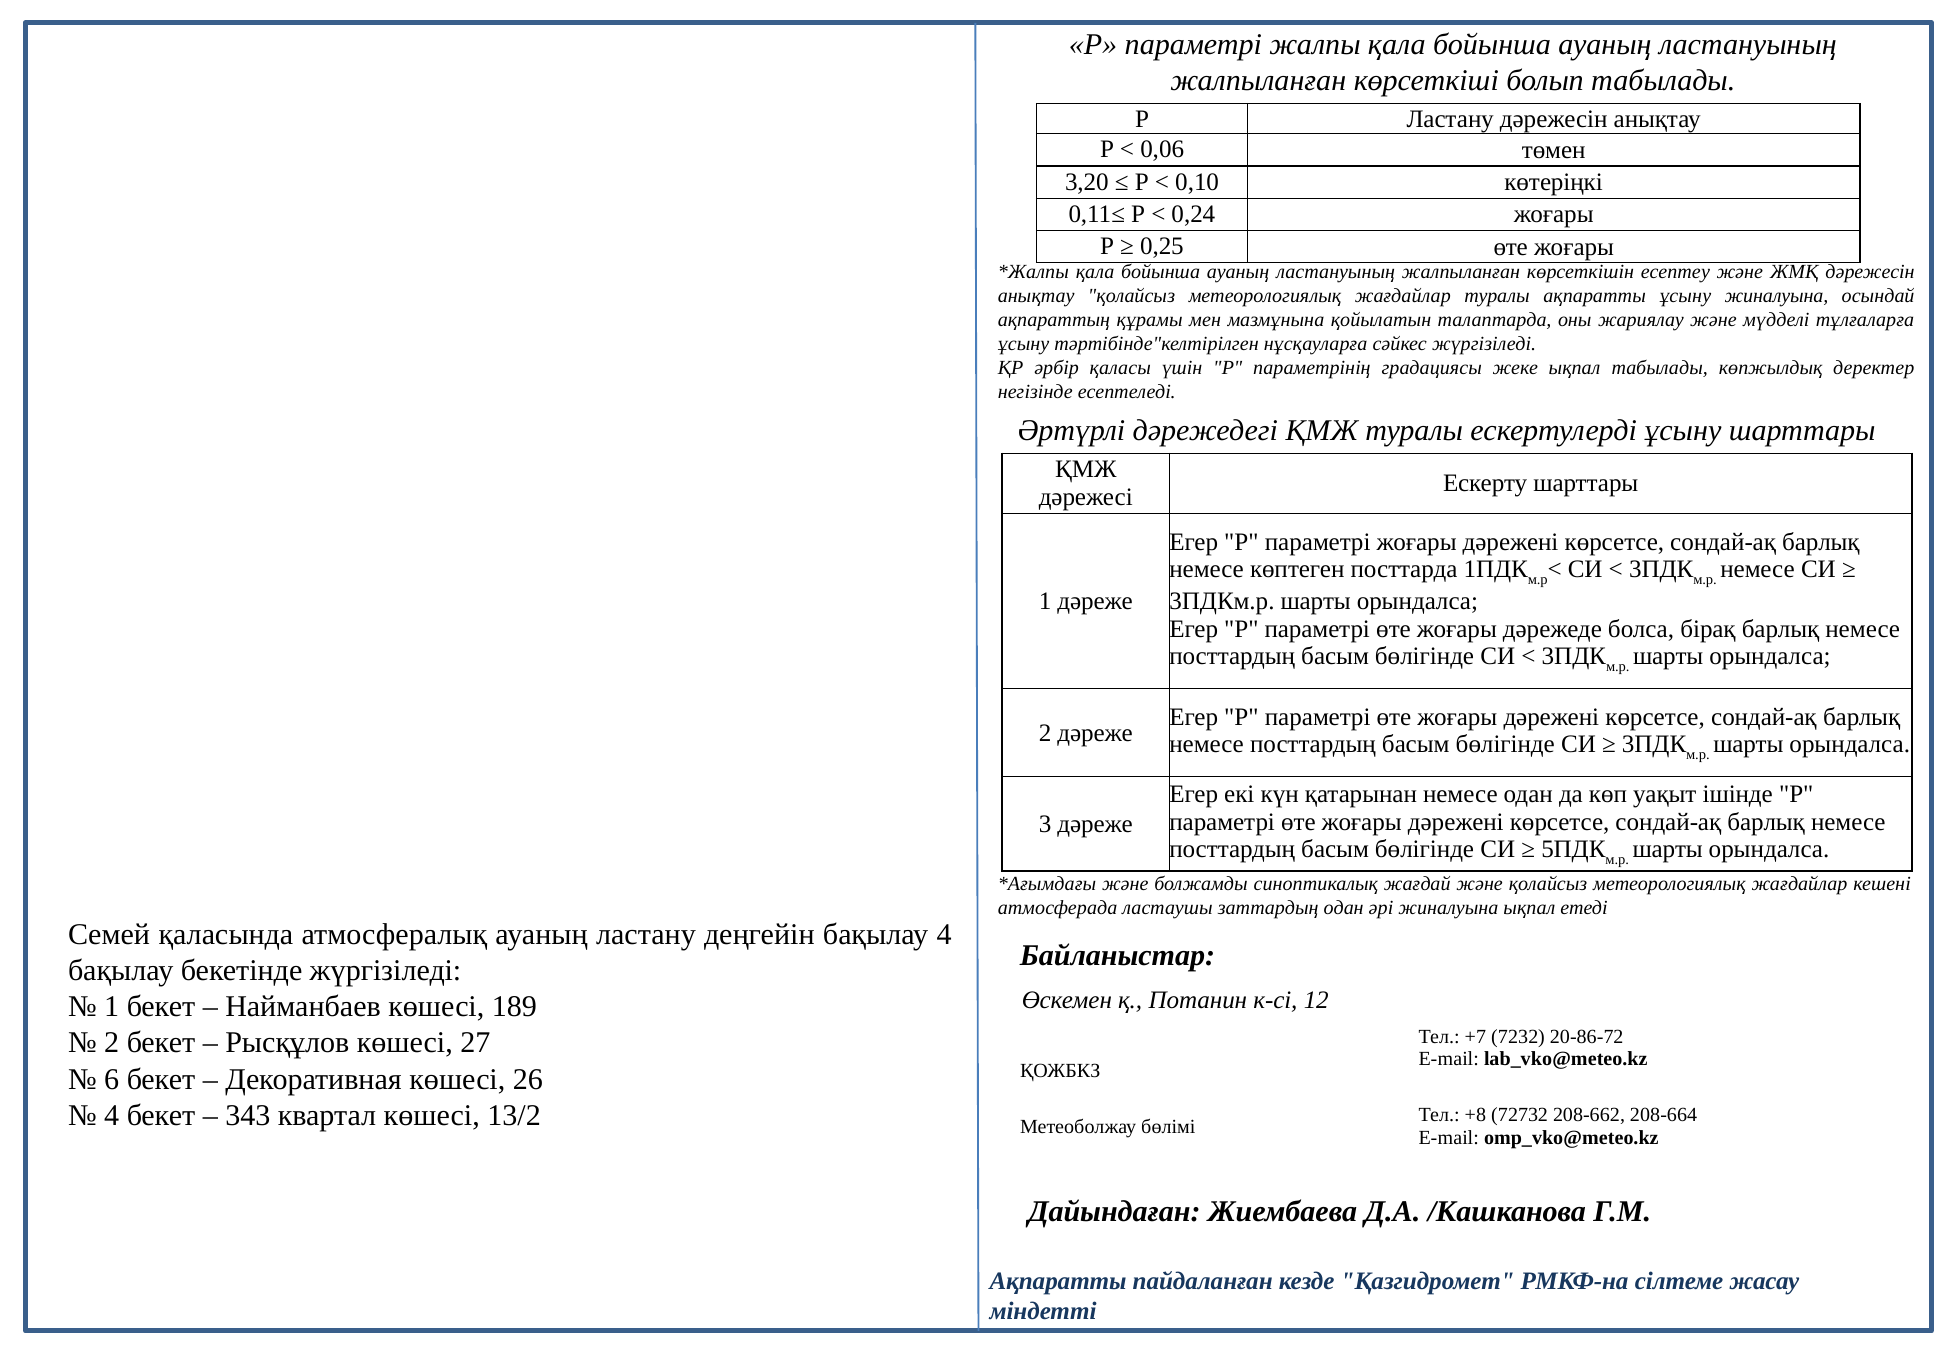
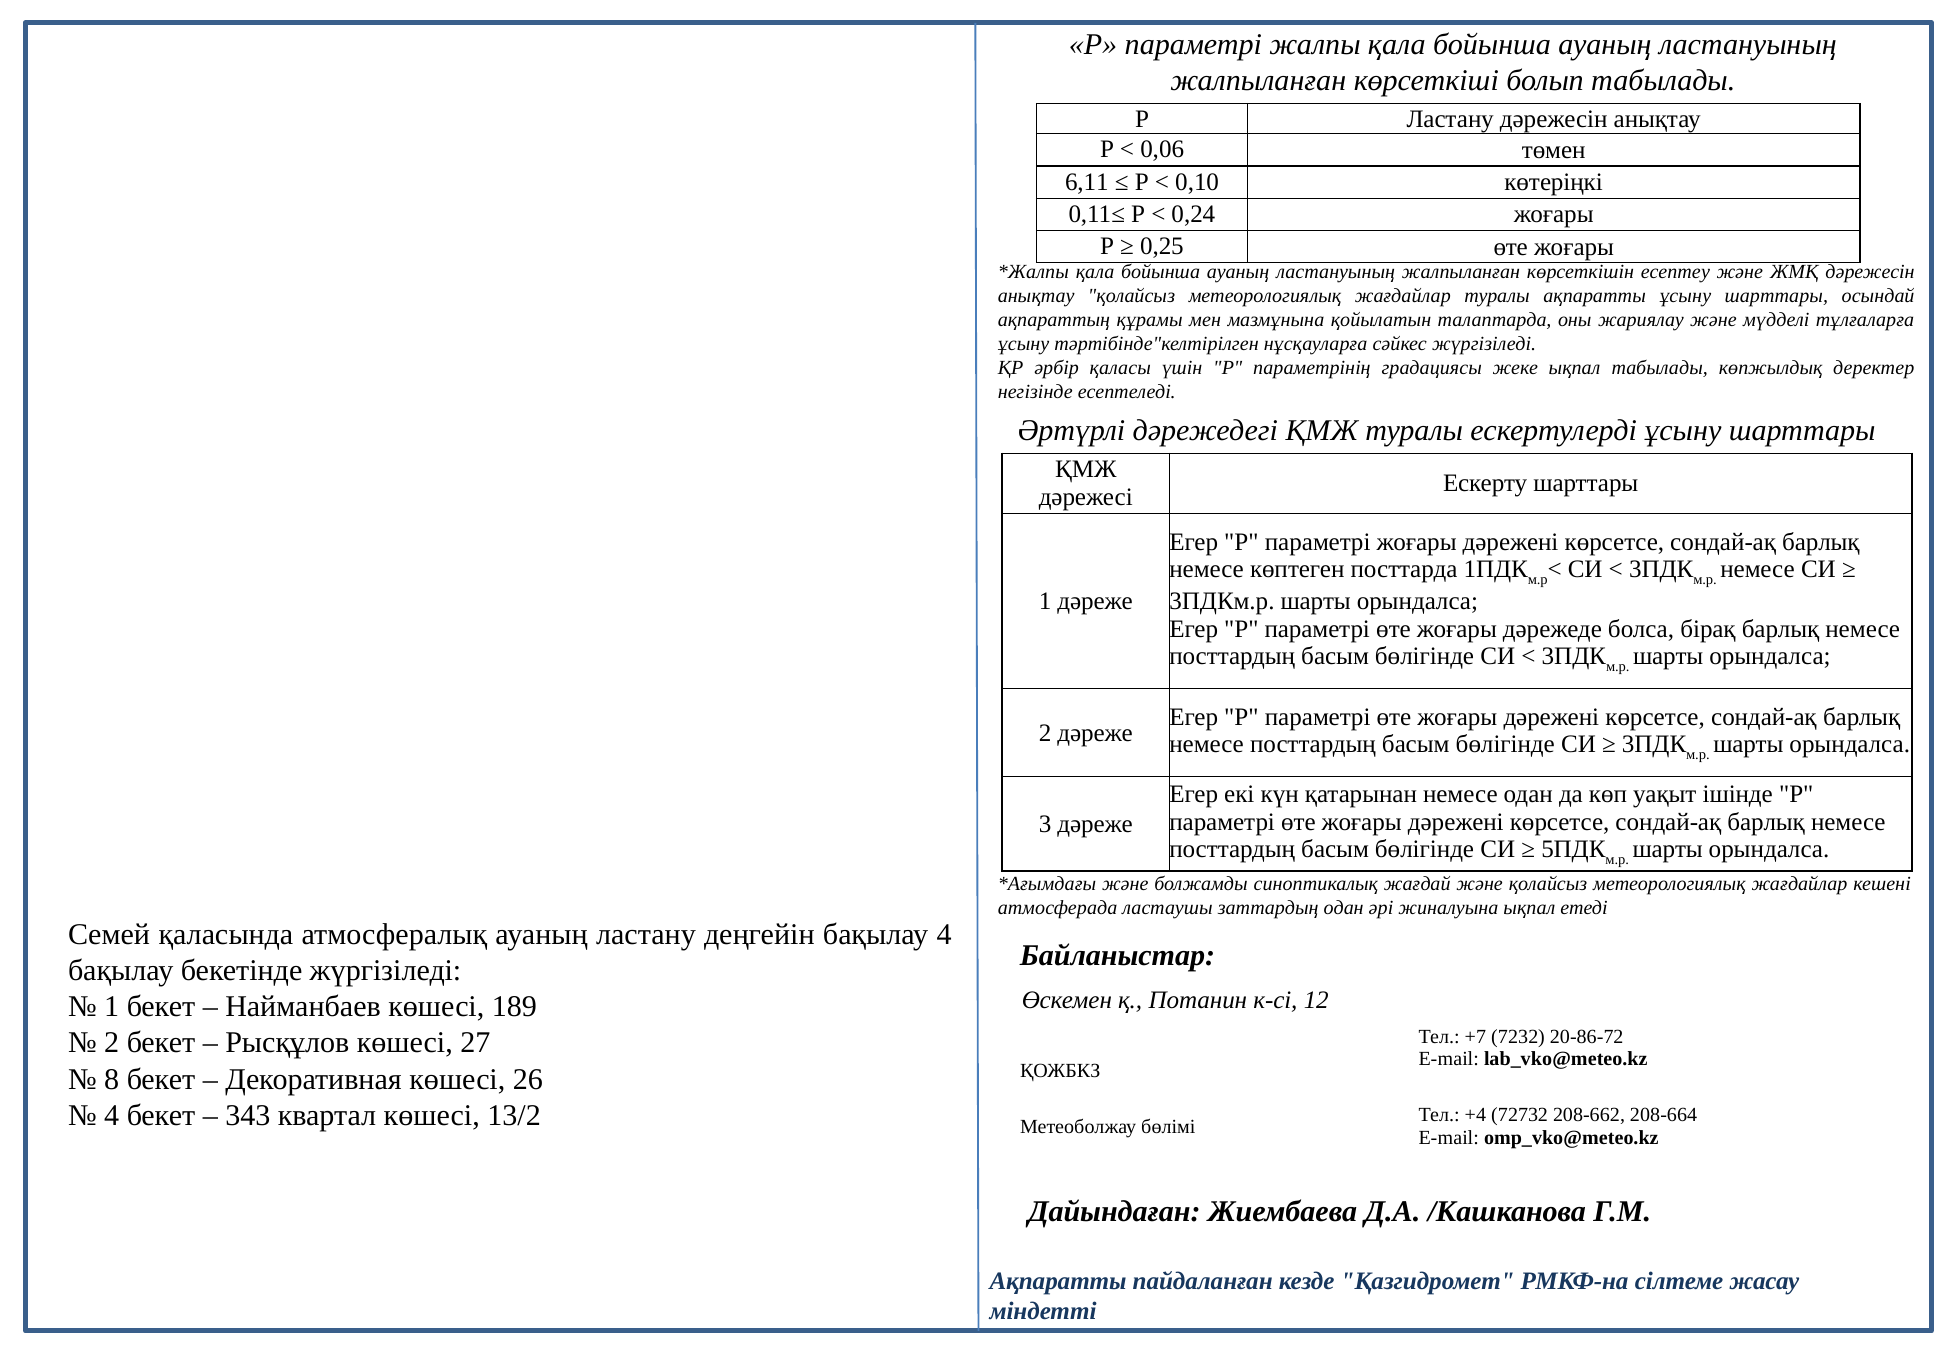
3,20: 3,20 -> 6,11 (1087, 182)
ақпаратты ұсыну жиналуына: жиналуына -> шарттары (1776, 296)
6: 6 -> 8 (112, 1080)
+8: +8 -> +4 (1475, 1116)
